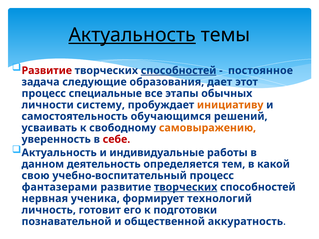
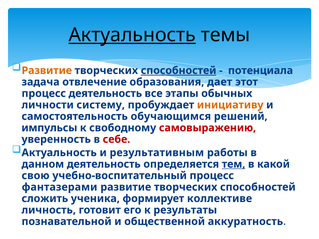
Развитие colour: red -> orange (47, 71)
постоянное: постоянное -> потенциала (261, 71)
следующие: следующие -> отвлечение (95, 82)
процесс специальные: специальные -> деятельность (105, 94)
усваивать: усваивать -> импульсы (49, 128)
самовыражению colour: orange -> red (208, 128)
индивидуальные: индивидуальные -> результативным (157, 153)
тем underline: none -> present (234, 164)
творческих underline: present -> none (186, 187)
нервная: нервная -> сложить (45, 199)
технологий: технологий -> коллективе (220, 199)
подготовки: подготовки -> результаты (185, 210)
